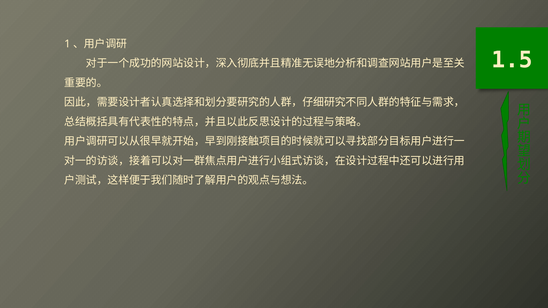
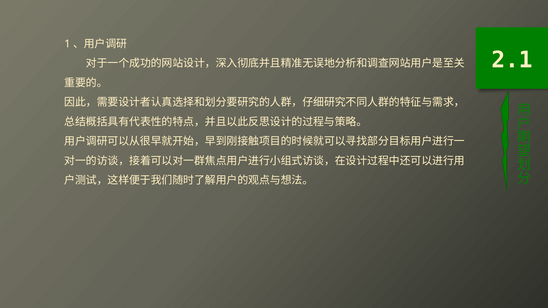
1.5: 1.5 -> 2.1 (512, 60)
